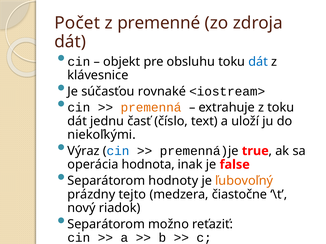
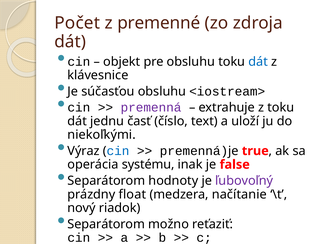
súčasťou rovnaké: rovnaké -> obsluhu (162, 92)
premenná colour: orange -> purple (151, 108)
hodnota: hodnota -> systému (148, 165)
ľubovoľný colour: orange -> purple (244, 181)
tejto: tejto -> float (132, 195)
čiastočne: čiastočne -> načítanie (239, 195)
